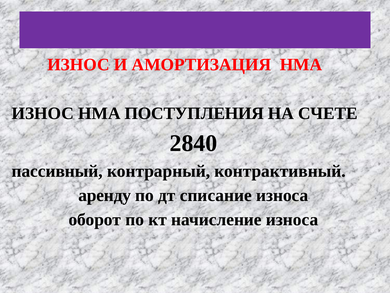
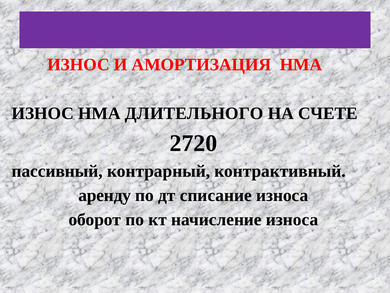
ПОСТУПЛЕНИЯ: ПОСТУПЛЕНИЯ -> ДЛИТЕЛЬНОГО (194, 113)
2840: 2840 -> 2720 (193, 143)
